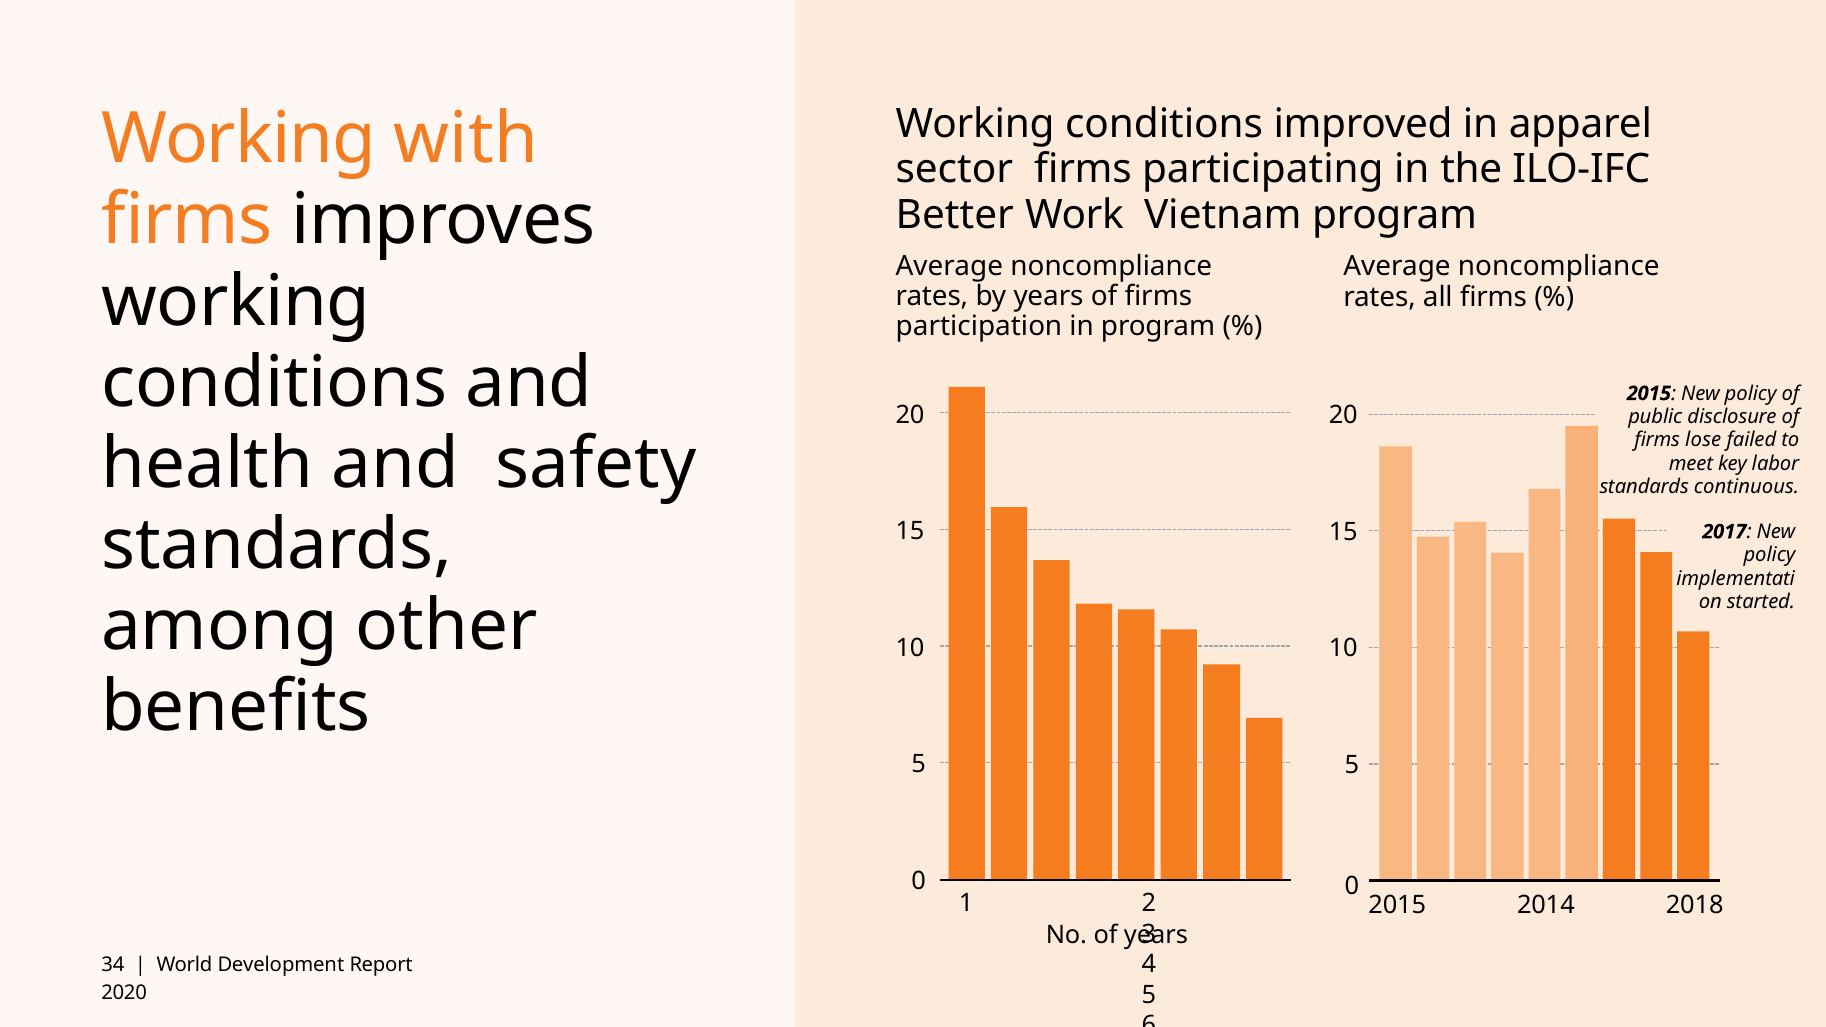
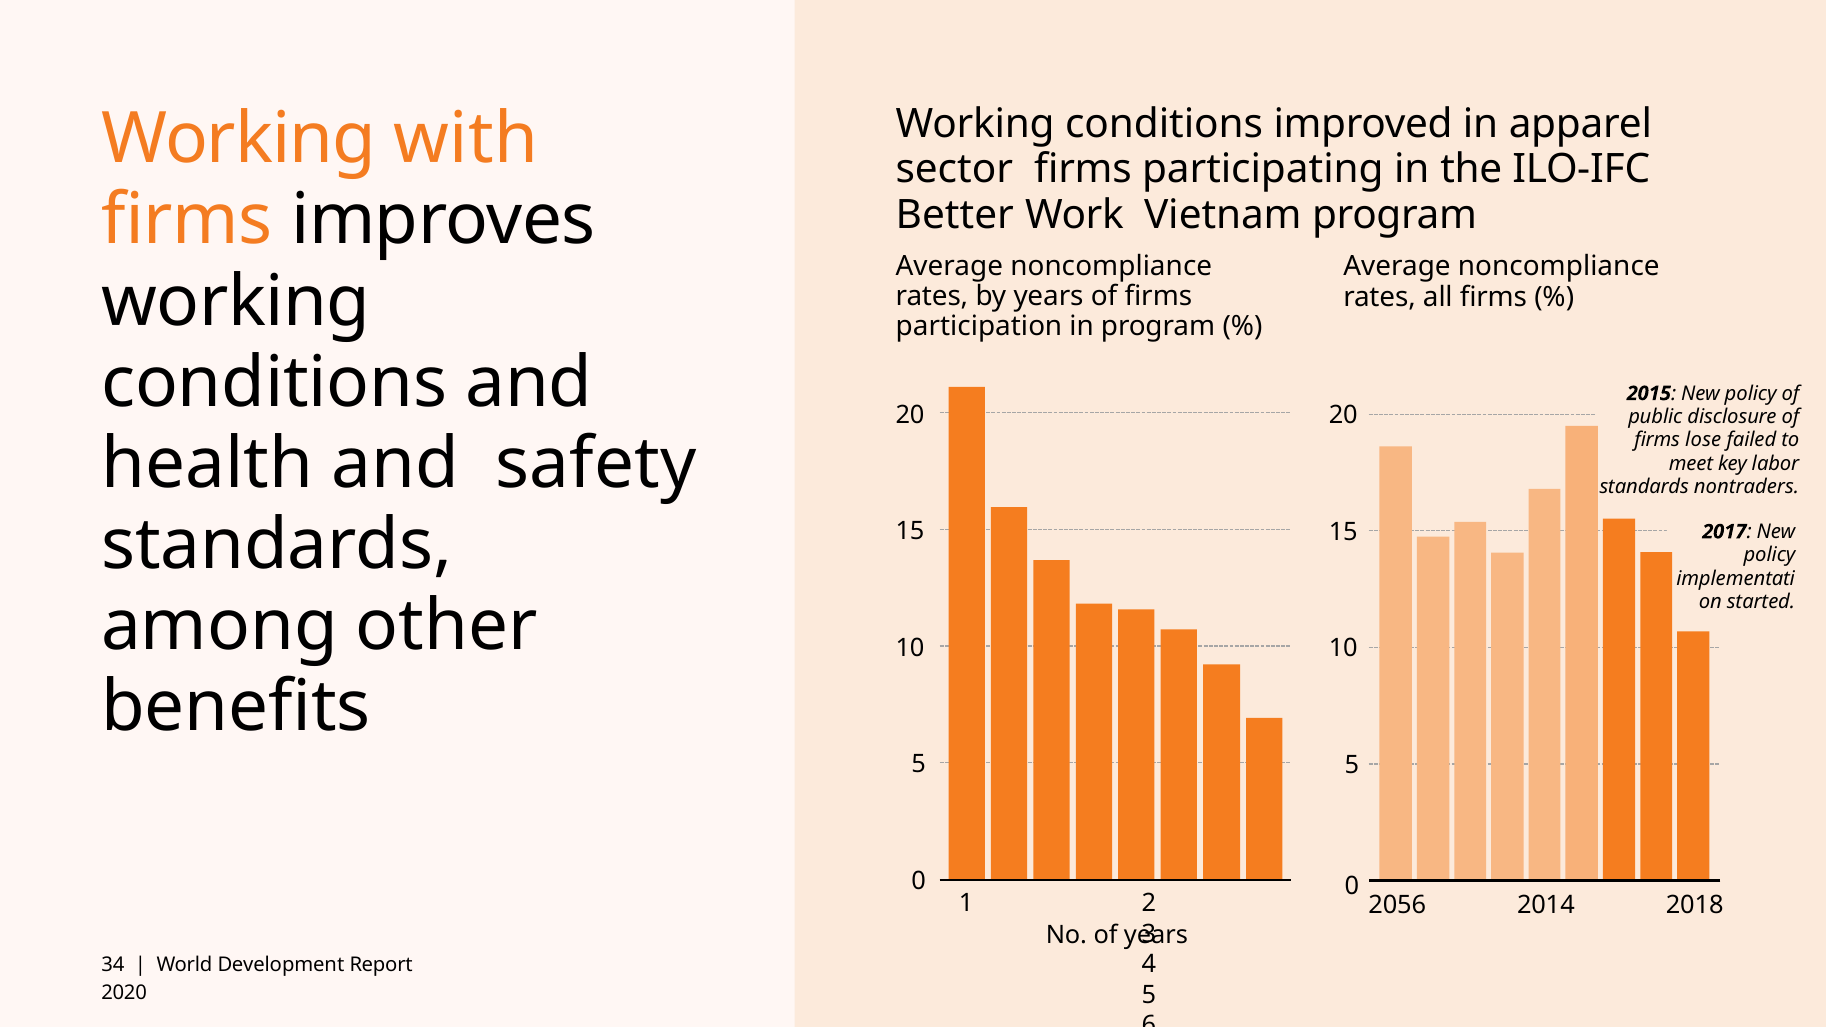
continuous: continuous -> nontraders (1746, 487)
2015: 2015 -> 2056 (1397, 905)
